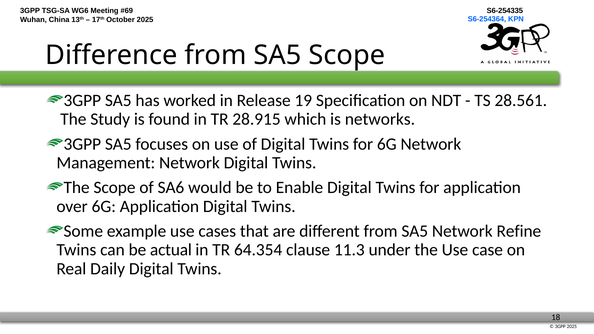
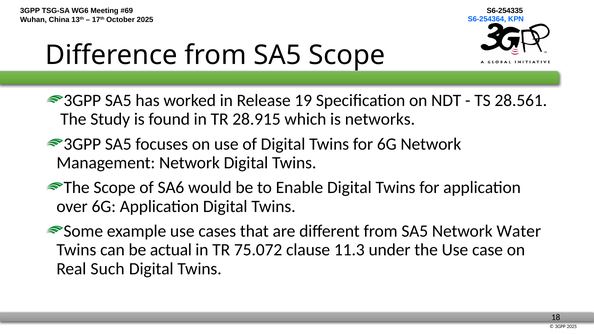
Refine: Refine -> Water (519, 231)
64.354: 64.354 -> 75.072 (258, 250)
Daily: Daily -> Such (108, 269)
